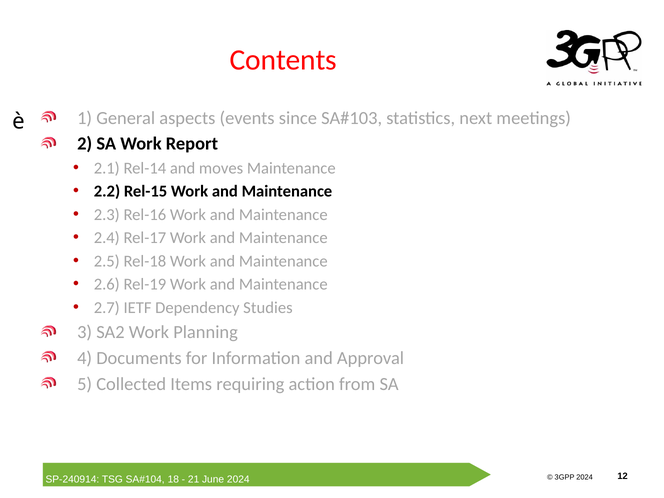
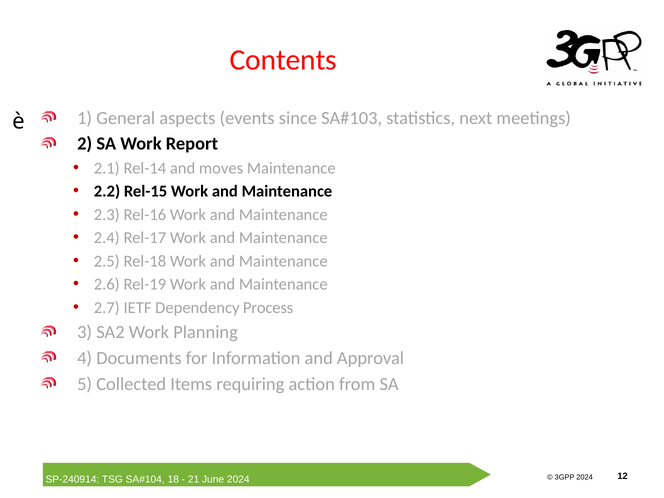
Studies: Studies -> Process (268, 308)
